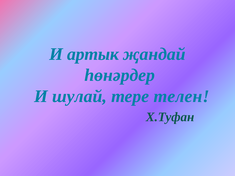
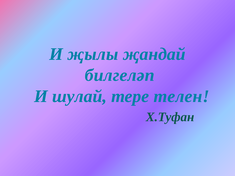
артык: артык -> җылы (93, 54)
һөнәрдер: һөнәрдер -> билгеләп (120, 75)
